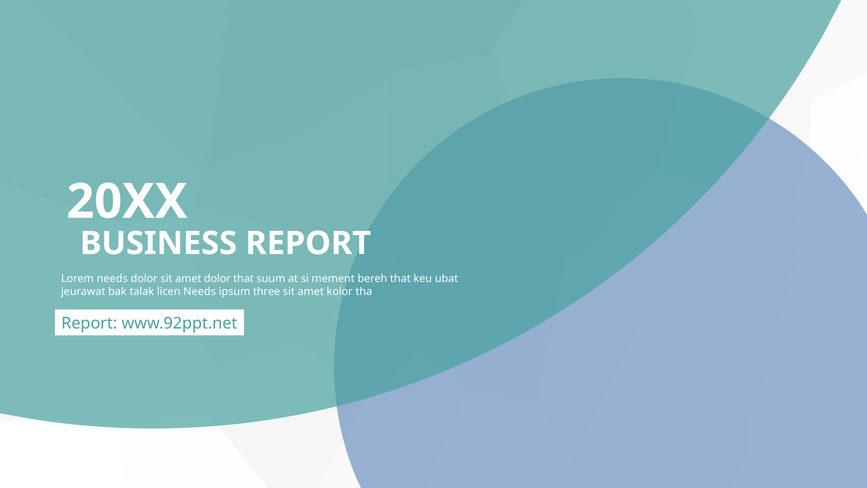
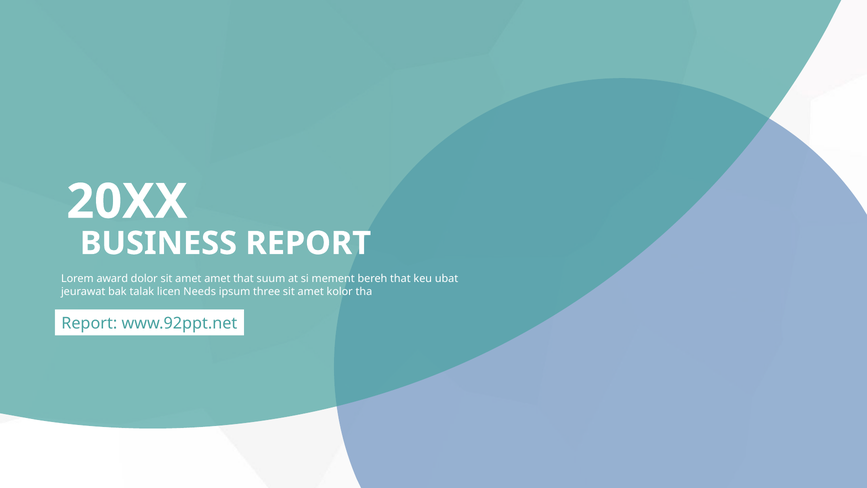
Lorem needs: needs -> award (112, 278)
amet dolor: dolor -> amet (217, 278)
